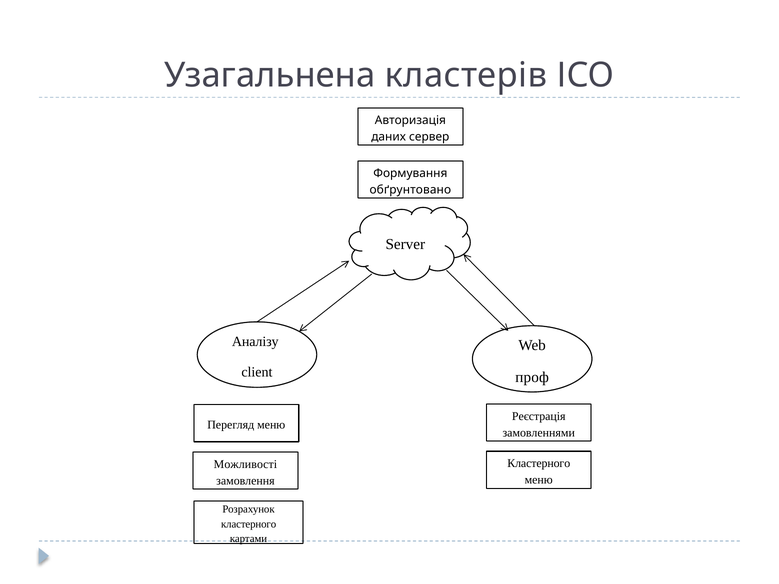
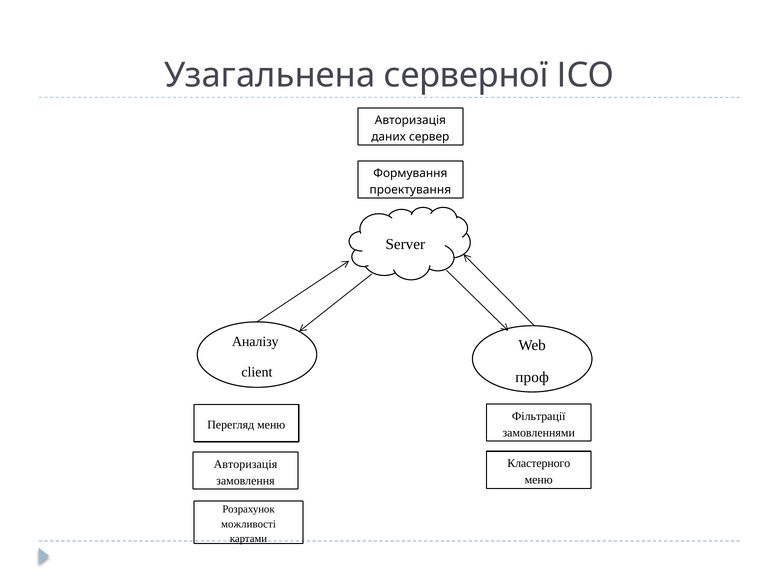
кластерів: кластерів -> серверної (466, 75)
обґрунтовано: обґрунтовано -> проектування (410, 190)
Реєстрація: Реєстрація -> Фільтрації (539, 416)
Можливості: Можливості -> Авторизація (245, 464)
кластерного: кластерного -> можливості (249, 524)
